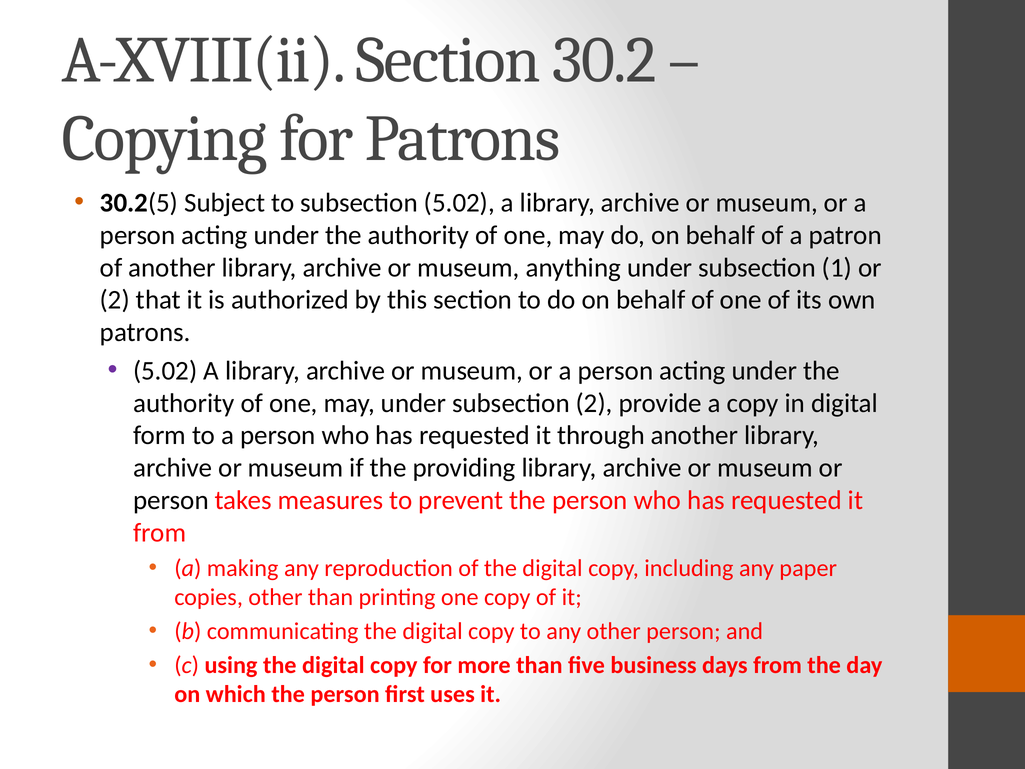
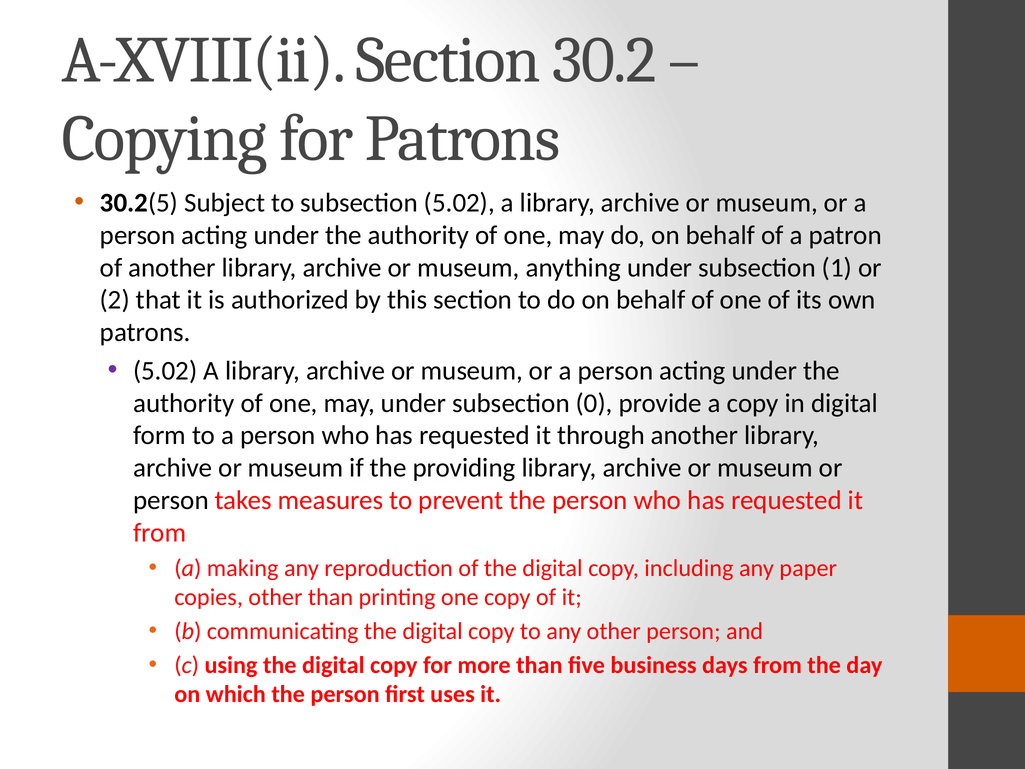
subsection 2: 2 -> 0 (594, 403)
